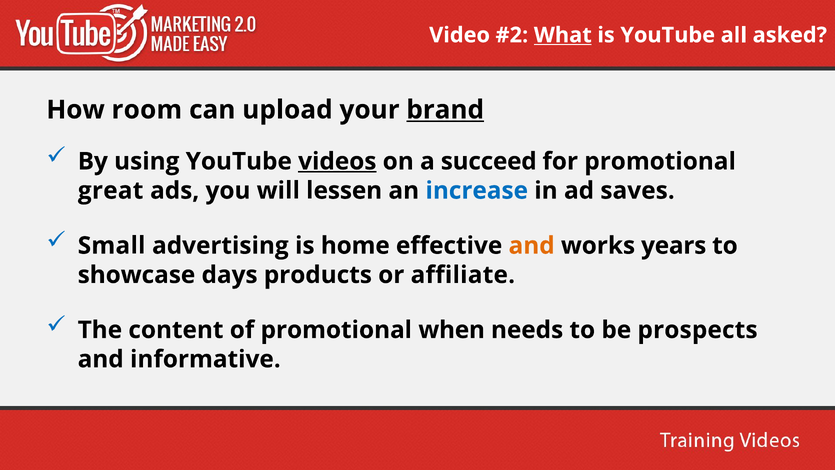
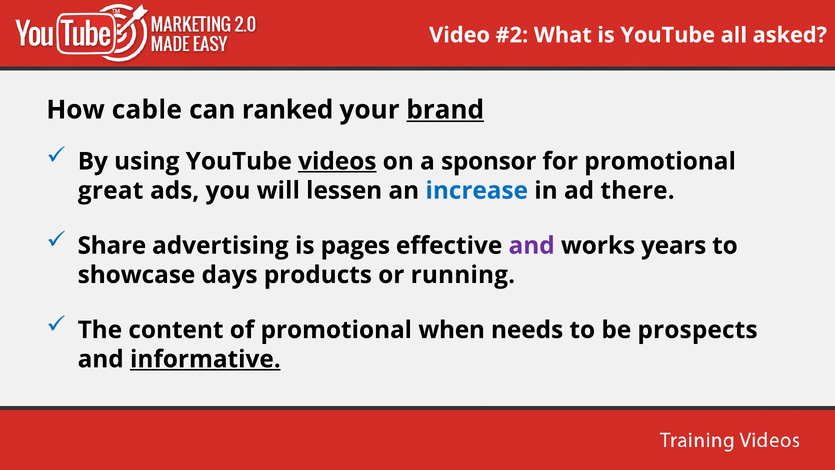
What underline: present -> none (563, 35)
room: room -> cable (147, 110)
upload: upload -> ranked (288, 110)
succeed: succeed -> sponsor (489, 161)
saves: saves -> there (637, 191)
Small: Small -> Share (112, 246)
home: home -> pages (355, 246)
and colour: orange -> purple (532, 246)
affiliate: affiliate -> running (463, 275)
informative underline: none -> present (205, 359)
